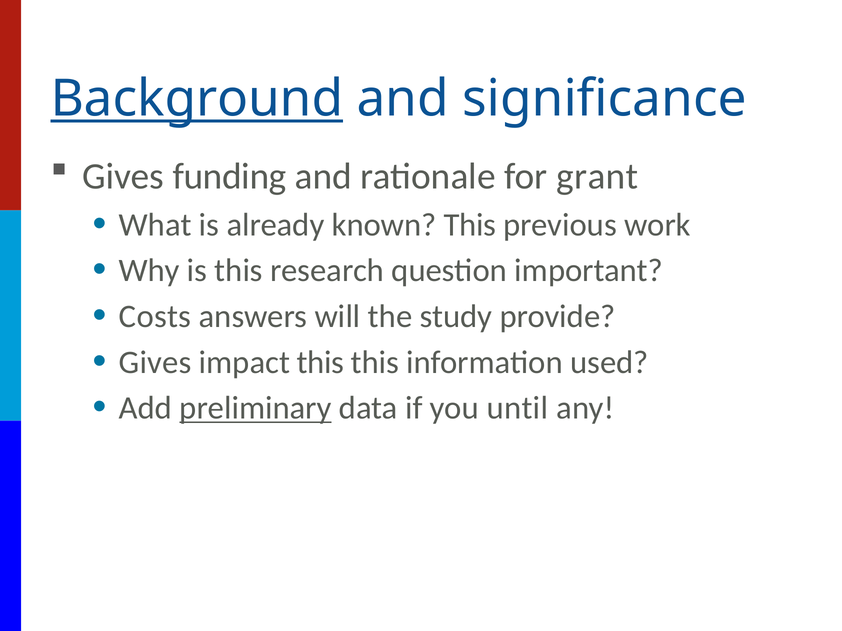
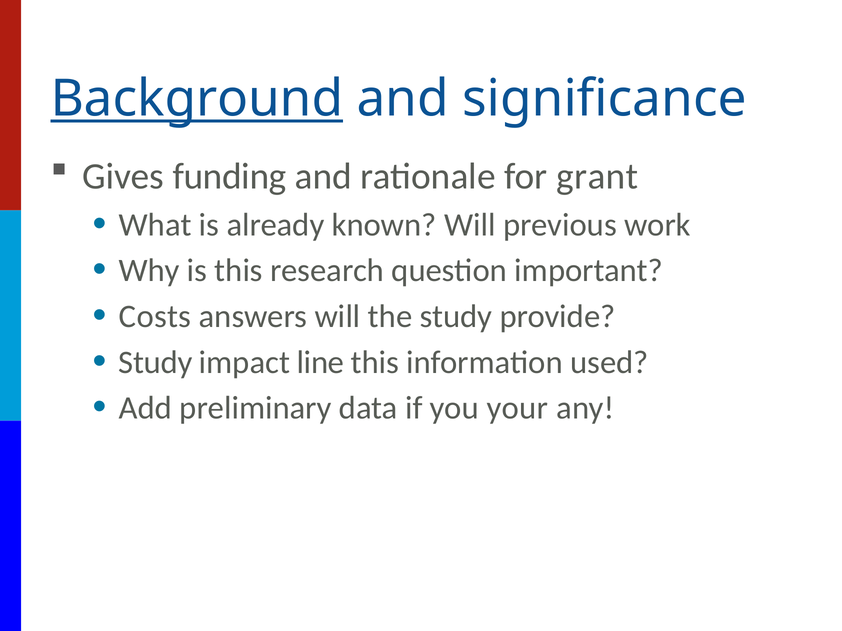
known This: This -> Will (470, 225)
Gives: Gives -> Study (155, 363)
impact this: this -> line (320, 363)
preliminary underline: present -> none (256, 409)
until: until -> your (517, 409)
